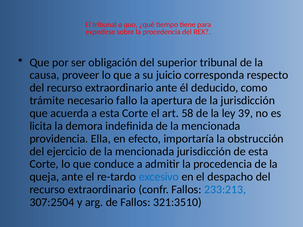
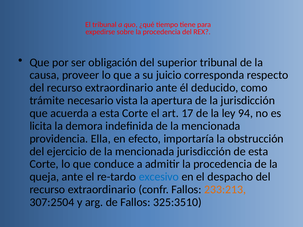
fallo: fallo -> vista (127, 101)
58: 58 -> 17 (187, 113)
39: 39 -> 94 (246, 113)
233:213 colour: blue -> orange (225, 190)
321:3510: 321:3510 -> 325:3510 (177, 202)
